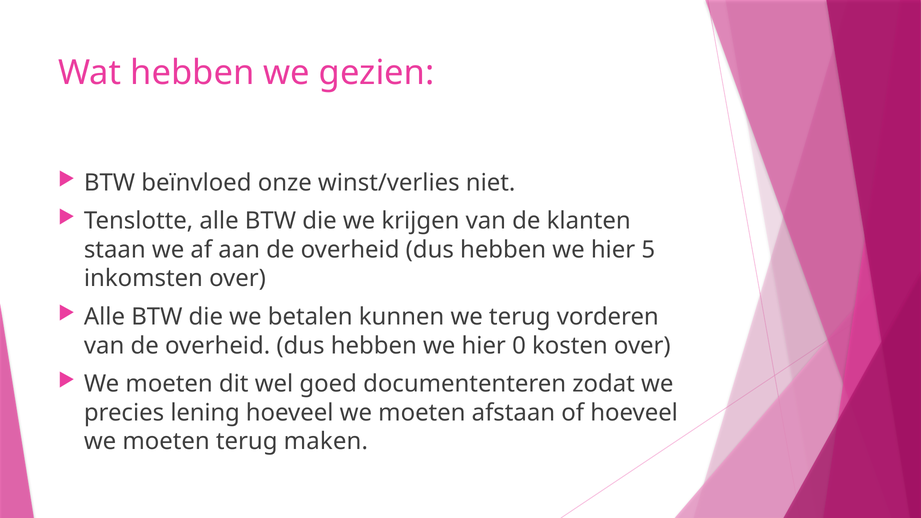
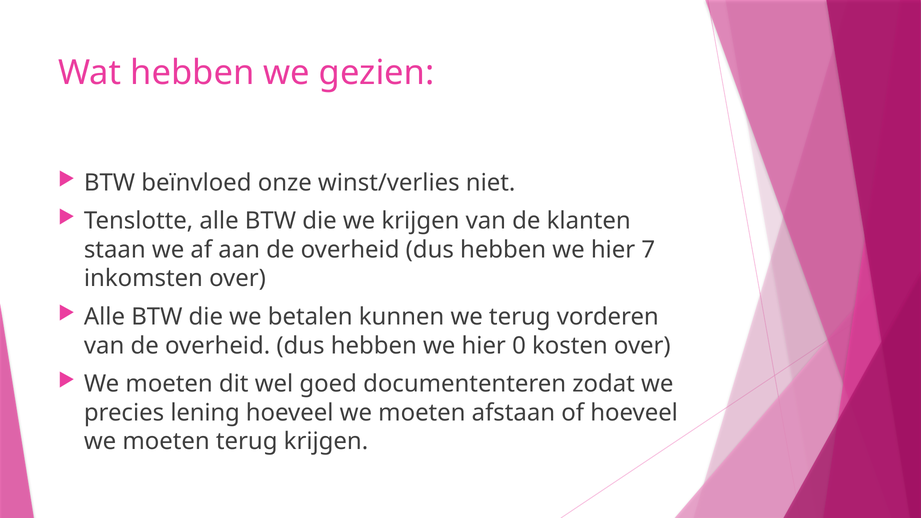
5: 5 -> 7 (648, 250)
terug maken: maken -> krijgen (326, 441)
